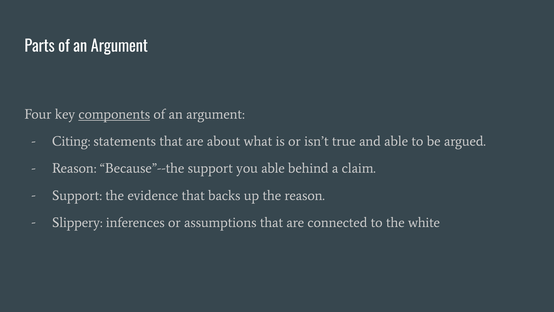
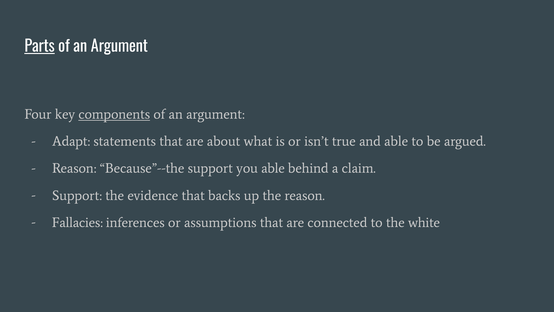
Parts underline: none -> present (40, 46)
Citing: Citing -> Adapt (71, 141)
Slippery: Slippery -> Fallacies (77, 222)
